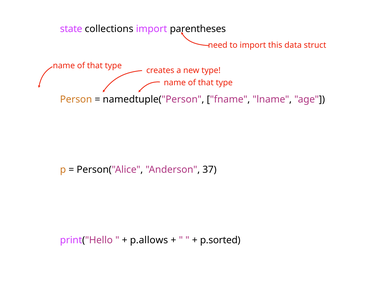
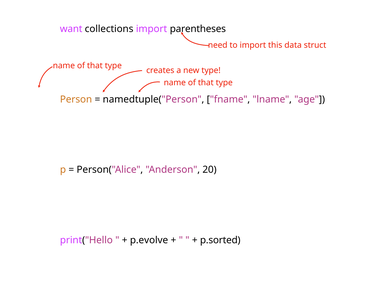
state: state -> want (71, 29)
37: 37 -> 20 (210, 170)
p.allows: p.allows -> p.evolve (149, 240)
